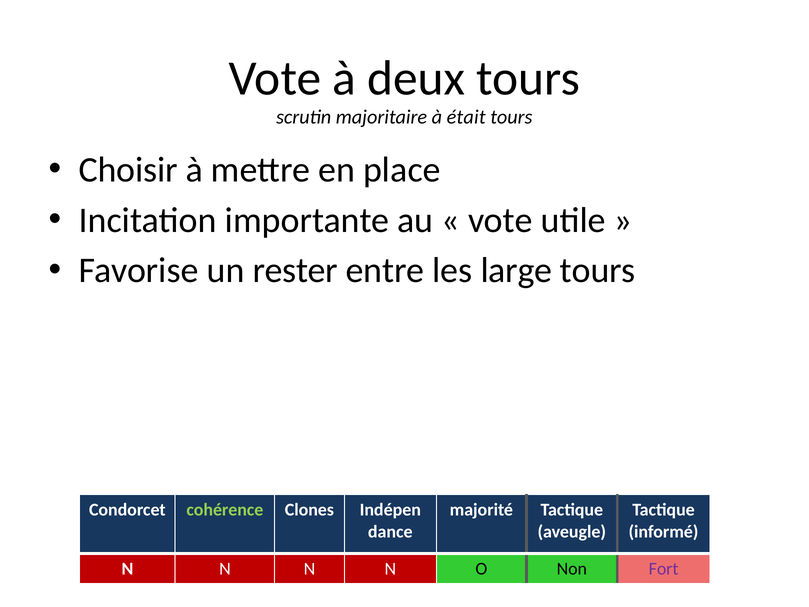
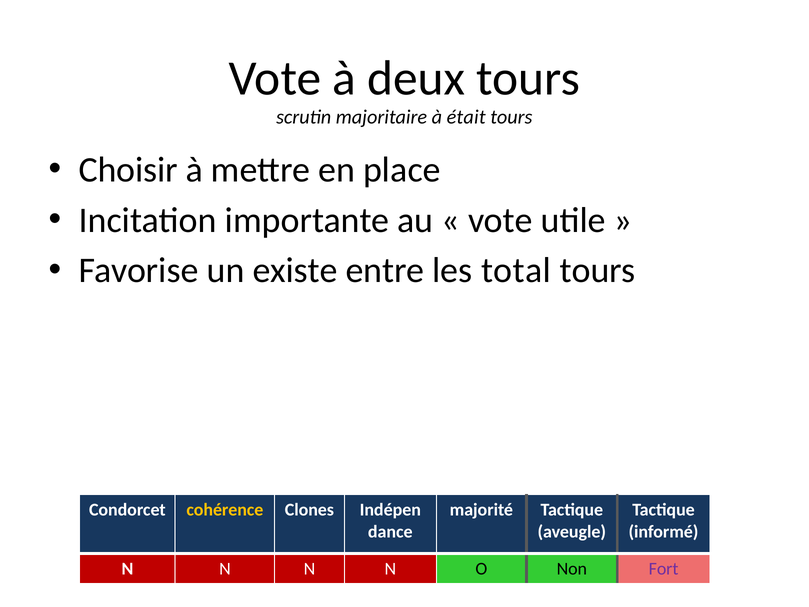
rester: rester -> existe (295, 270)
large: large -> total (516, 270)
cohérence colour: light green -> yellow (225, 510)
